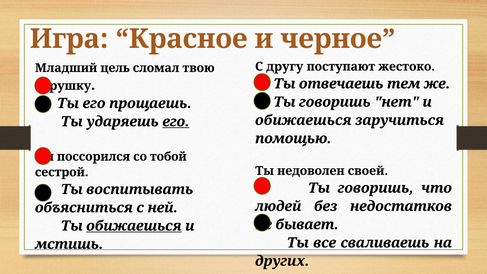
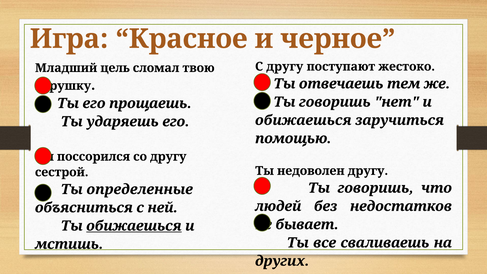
его underline: present -> none (176, 122)
со тобой: тобой -> другу (168, 157)
недоволен своей: своей -> другу (368, 171)
воспитывать: воспитывать -> определенные (140, 189)
